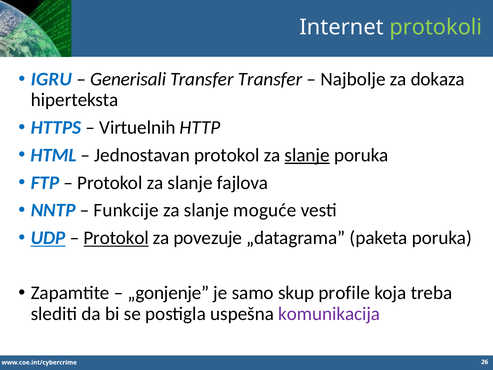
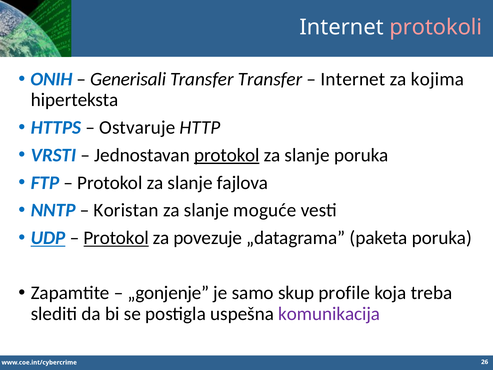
protokoli colour: light green -> pink (436, 27)
IGRU: IGRU -> ONIH (52, 79)
Najbolje: Najbolje -> Internet (353, 79)
dokaza: dokaza -> kojima (437, 79)
Virtuelnih: Virtuelnih -> Ostvaruje (137, 127)
HTML: HTML -> VRSTI (53, 155)
protokol underline: none -> present (227, 155)
slanje underline: present -> none (307, 155)
Funkcije: Funkcije -> Koristan (126, 210)
